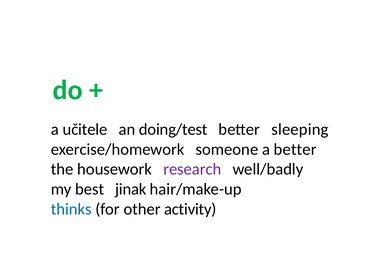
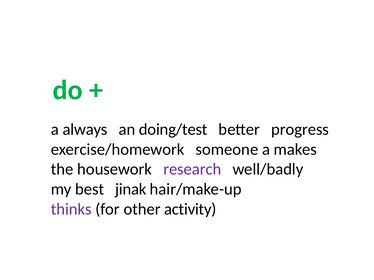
učitele: učitele -> always (85, 130)
sleeping: sleeping -> progress (300, 130)
a better: better -> makes (295, 150)
thinks colour: blue -> purple (71, 209)
